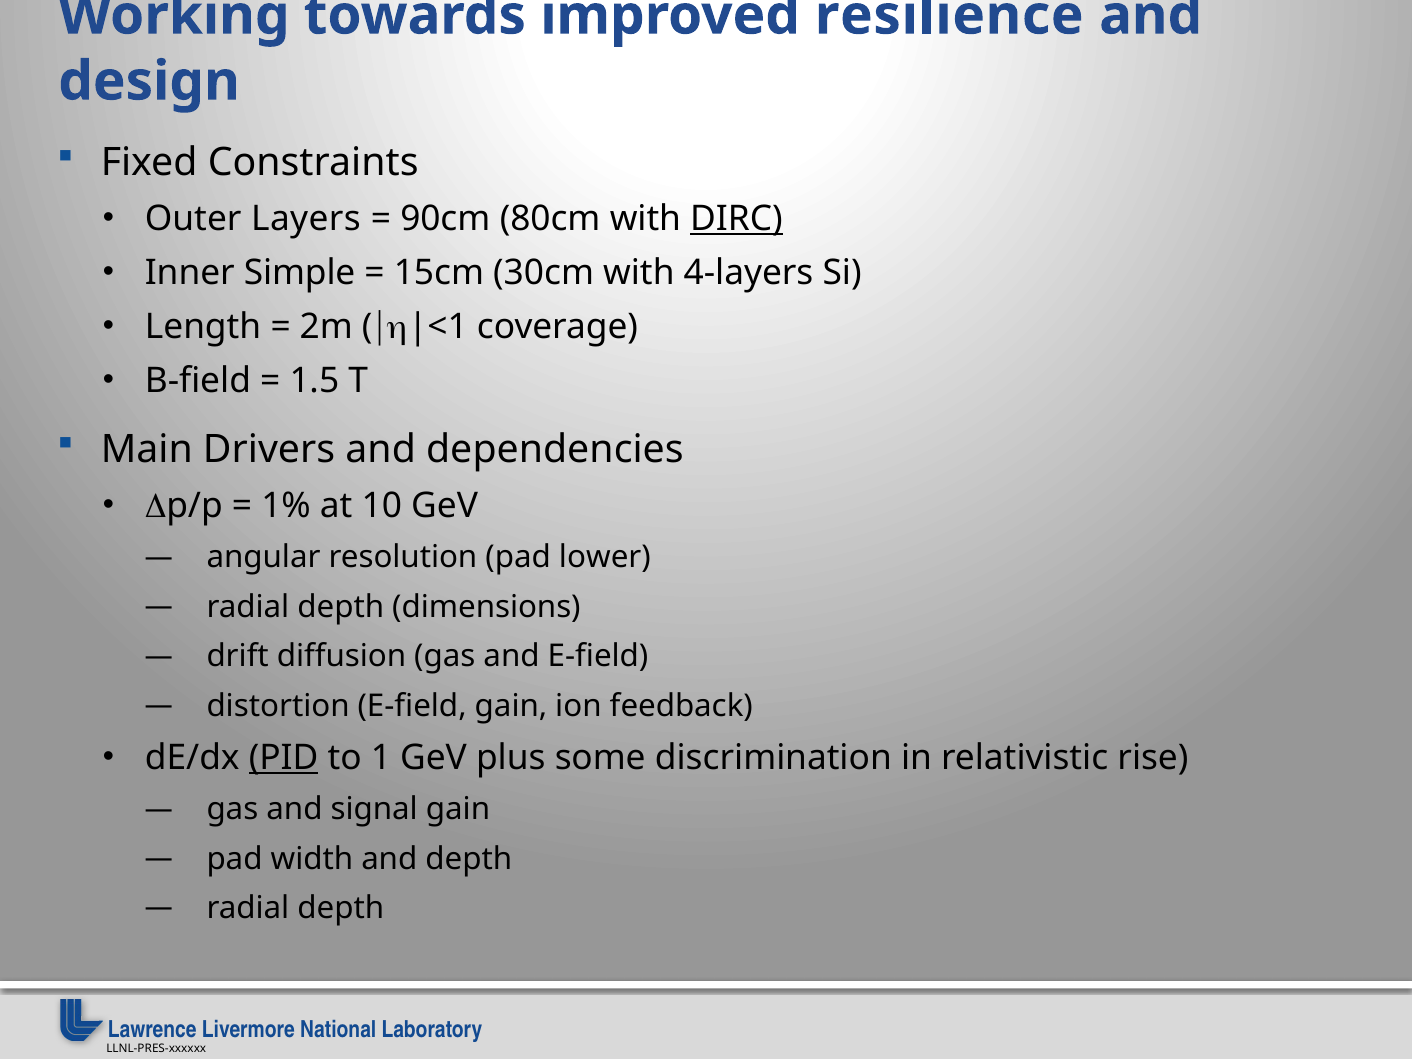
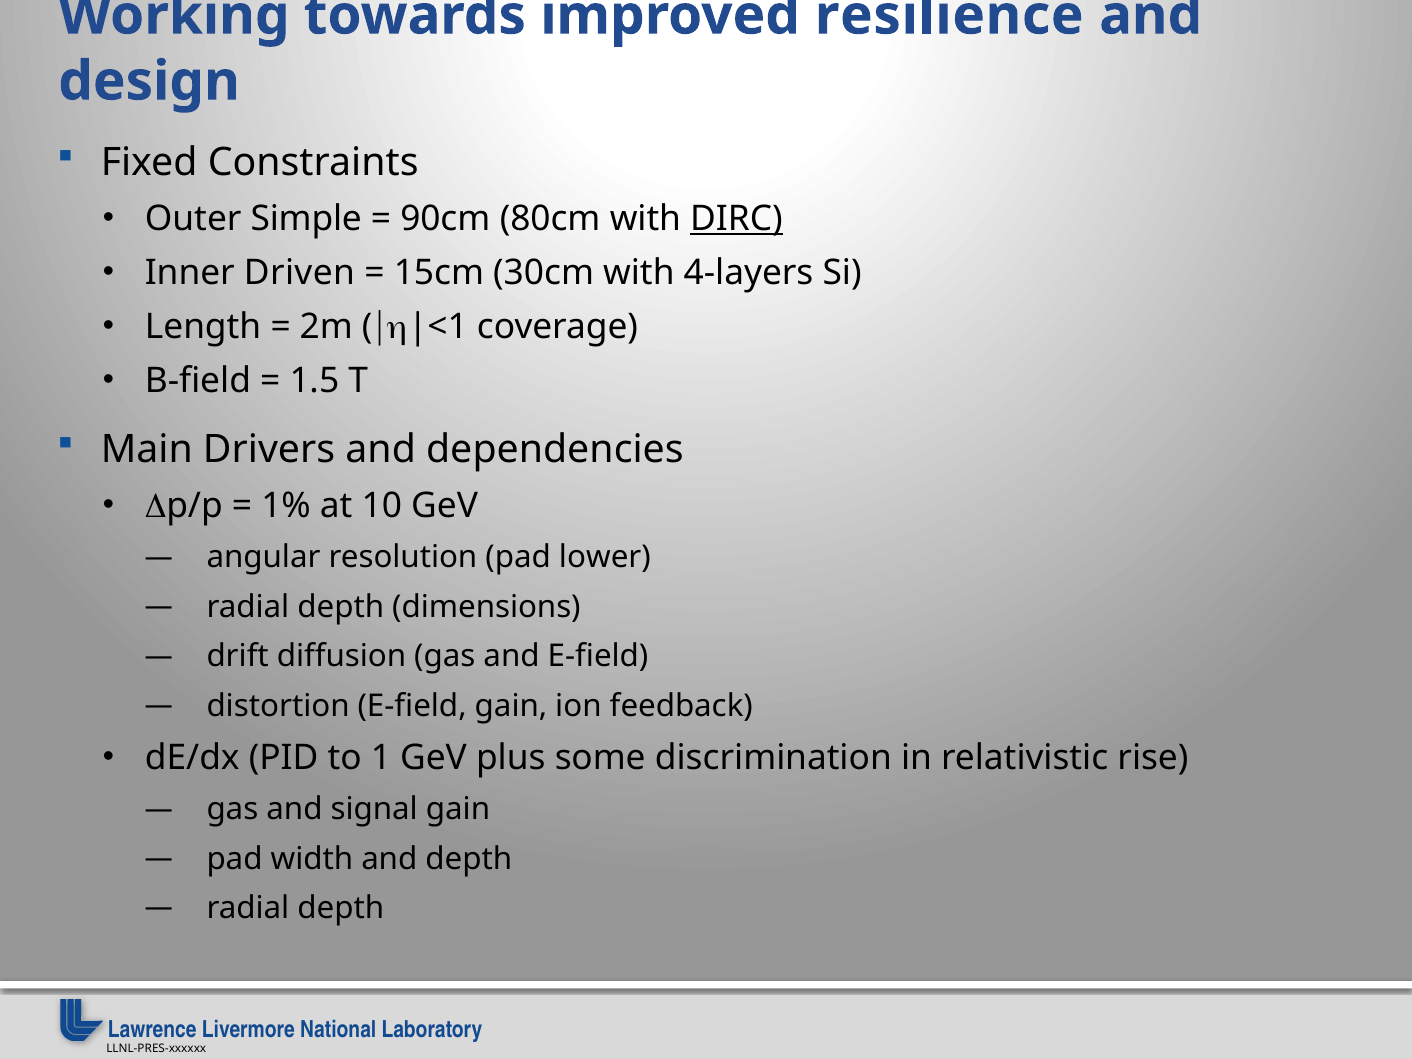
Layers: Layers -> Simple (306, 219)
Simple: Simple -> Driven (299, 273)
PID underline: present -> none (284, 758)
